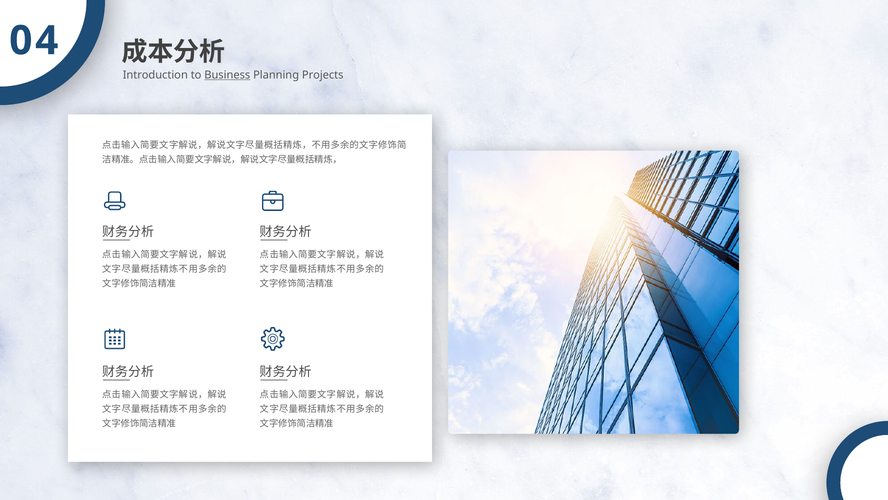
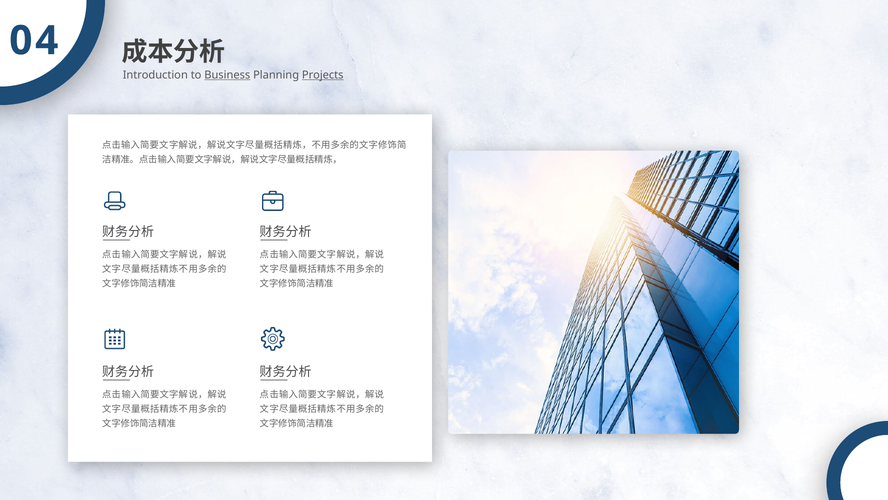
Projects underline: none -> present (323, 75)
